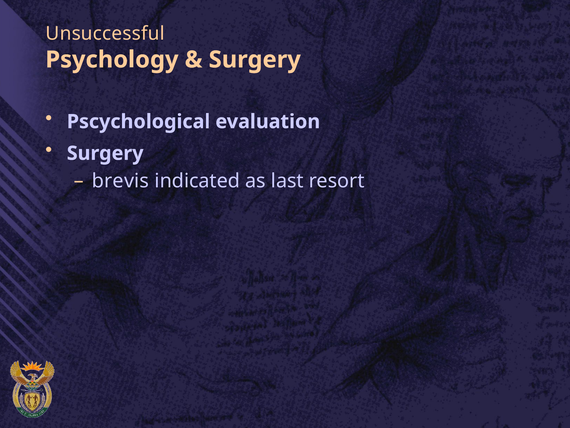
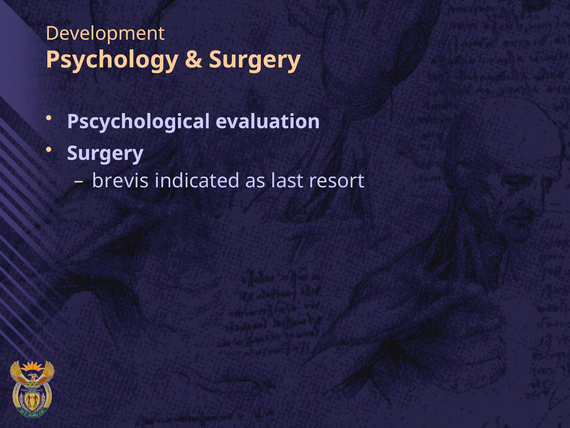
Unsuccessful: Unsuccessful -> Development (105, 34)
